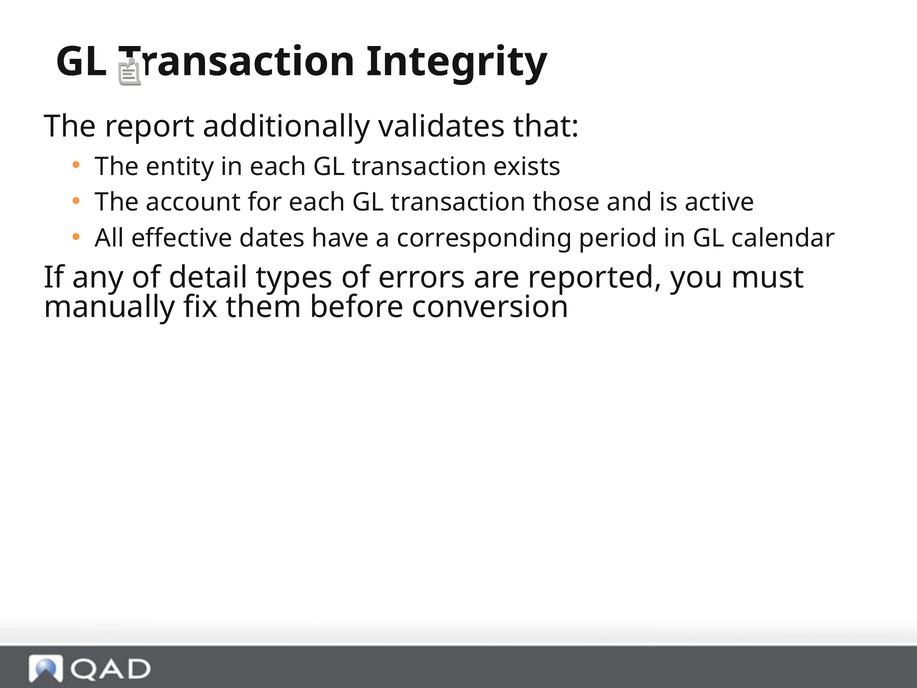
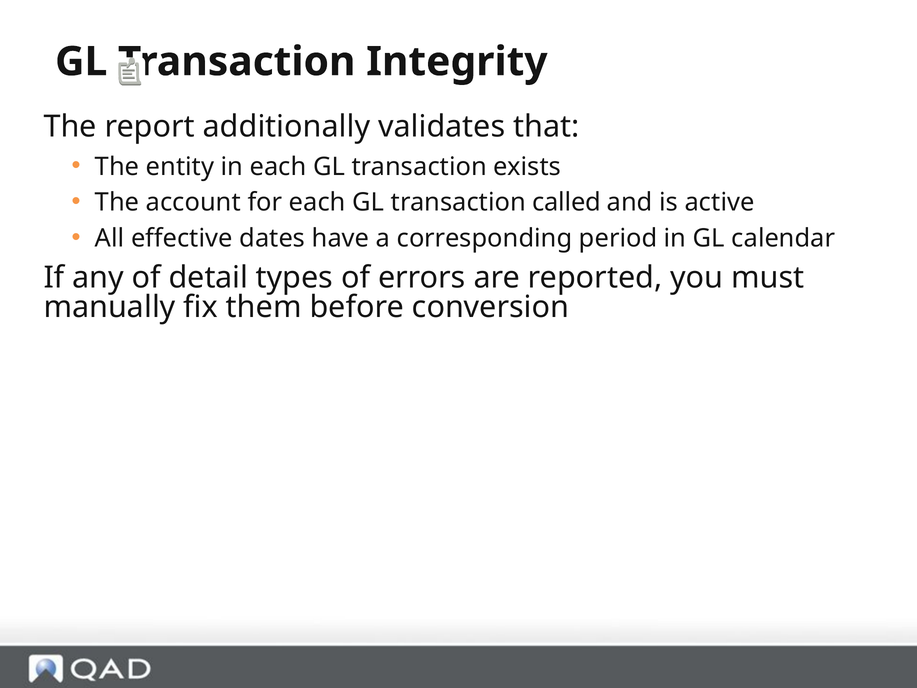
those: those -> called (567, 202)
